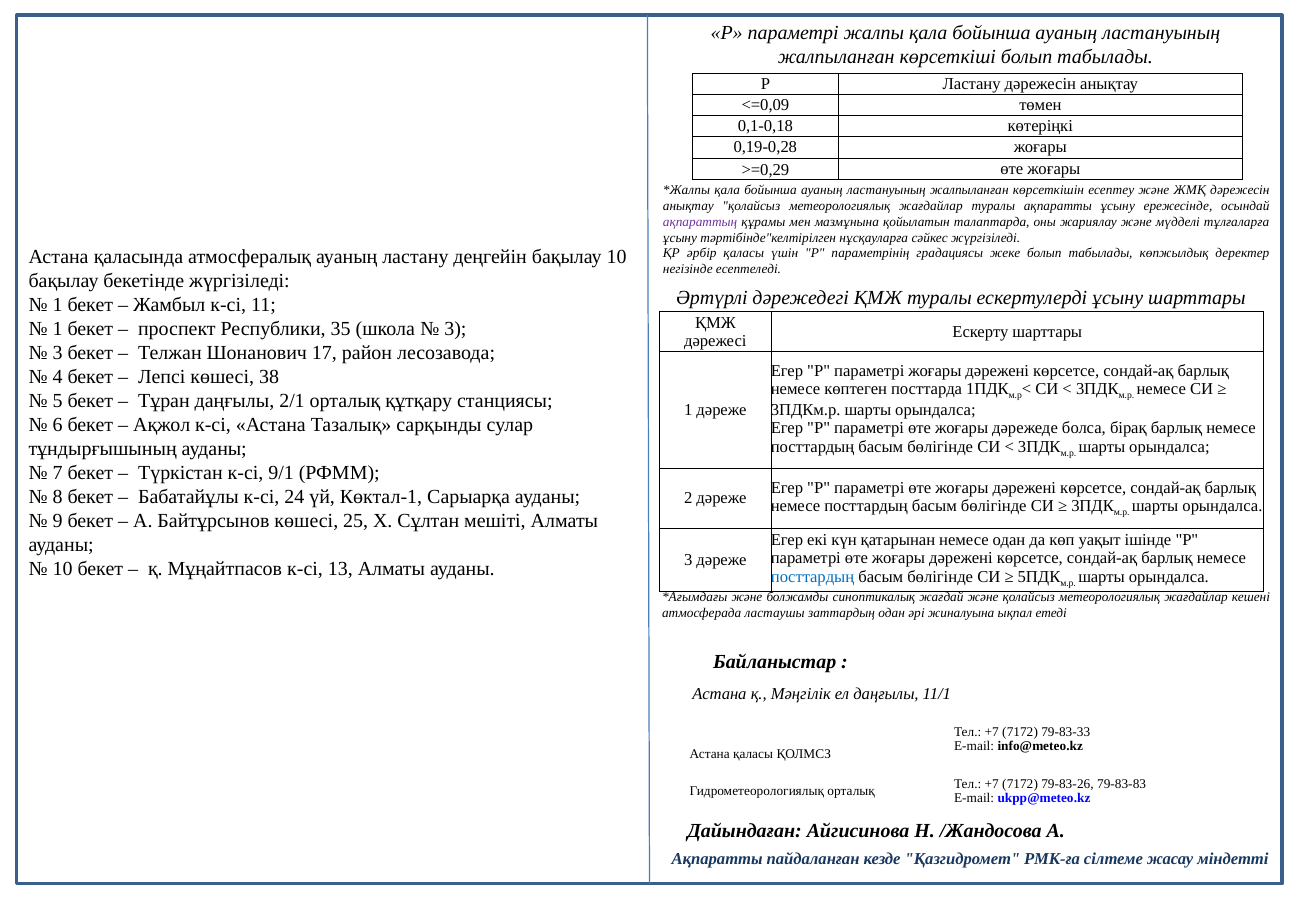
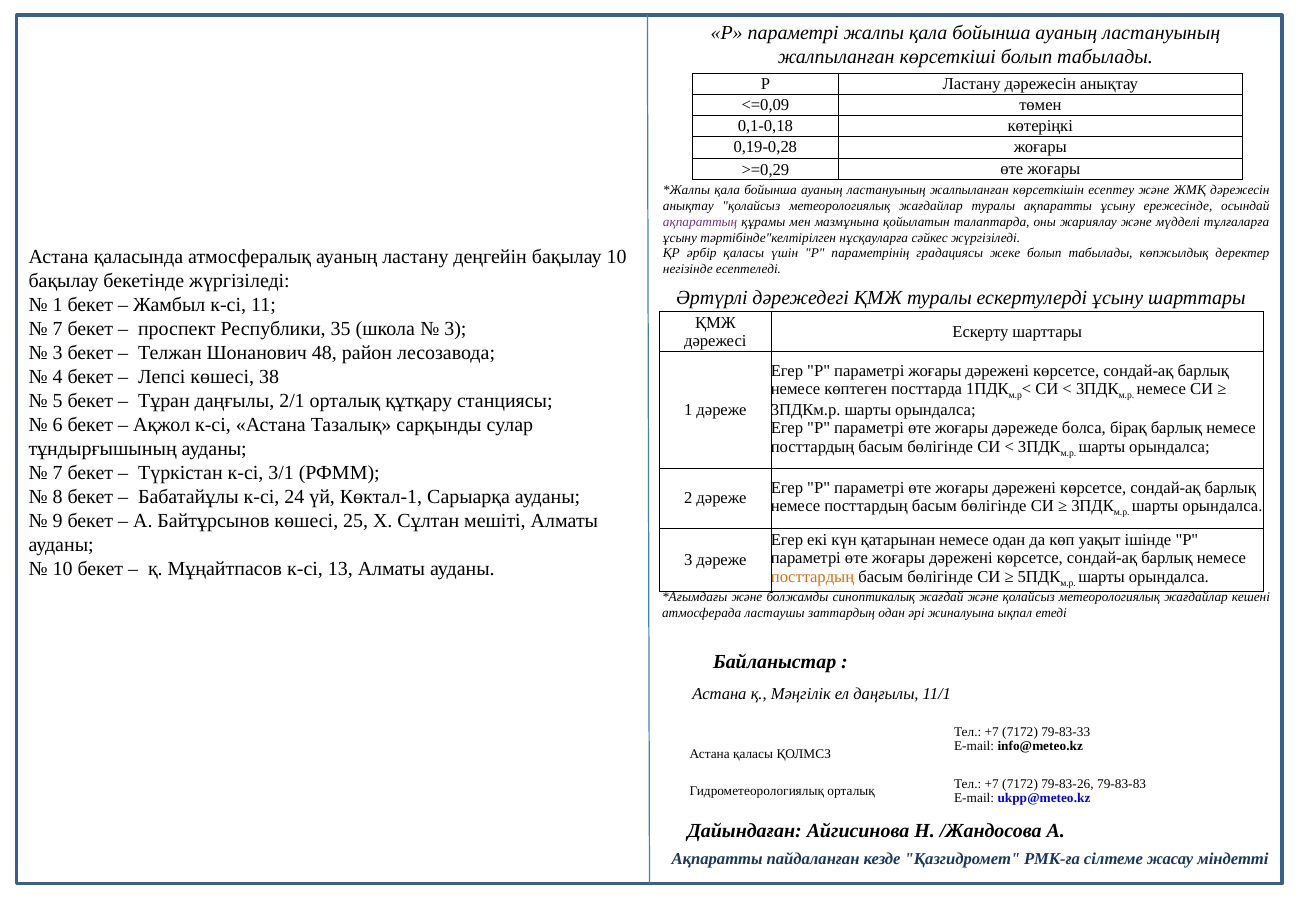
1: 1 -> 7 (58, 329)
17: 17 -> 48 (324, 353)
9/1: 9/1 -> 3/1 (281, 473)
посттардың colour: blue -> orange (813, 577)
